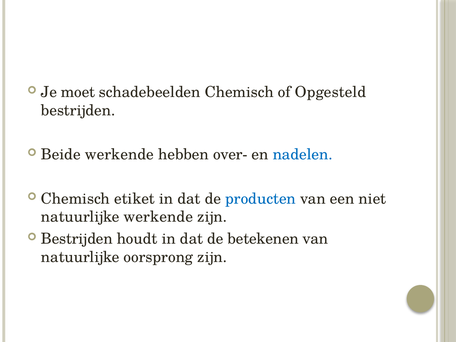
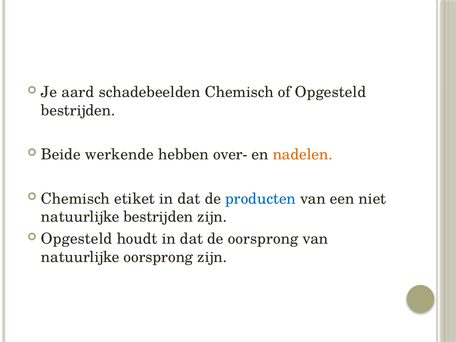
moet: moet -> aard (78, 92)
nadelen colour: blue -> orange (303, 155)
natuurlijke werkende: werkende -> bestrijden (158, 217)
Bestrijden: Bestrijden -> Opgesteld (77, 239)
de betekenen: betekenen -> oorsprong (263, 239)
